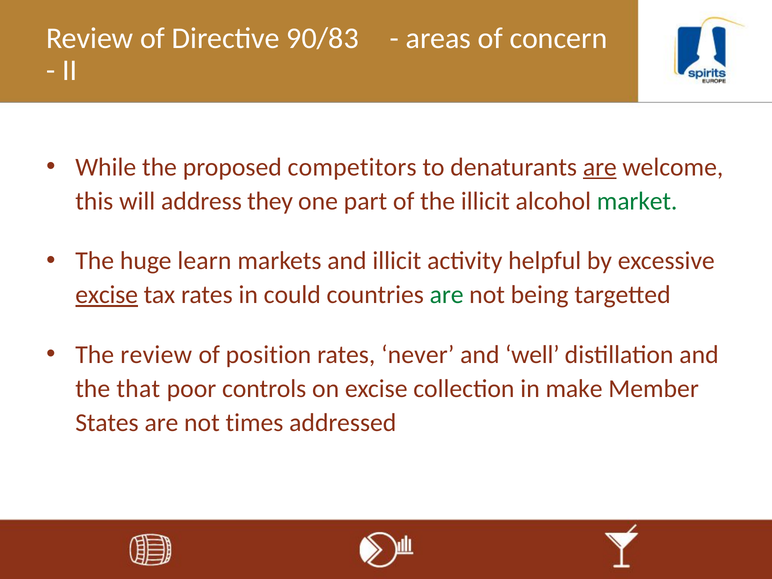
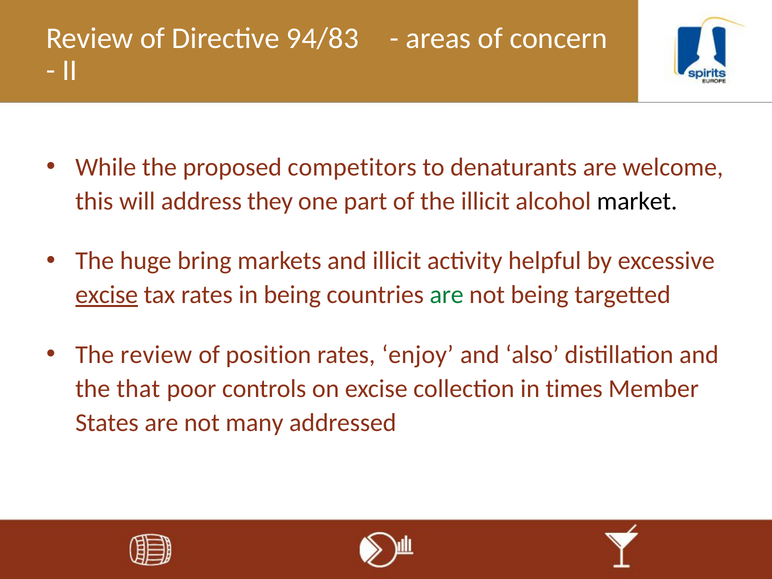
90/83: 90/83 -> 94/83 (323, 38)
are underline: present -> none (600, 167)
market colour: green -> black (637, 201)
learn: learn -> bring (204, 261)
in could: could -> being (292, 295)
never: never -> enjoy (418, 355)
well: well -> also (532, 355)
make: make -> times (574, 389)
times: times -> many (254, 423)
